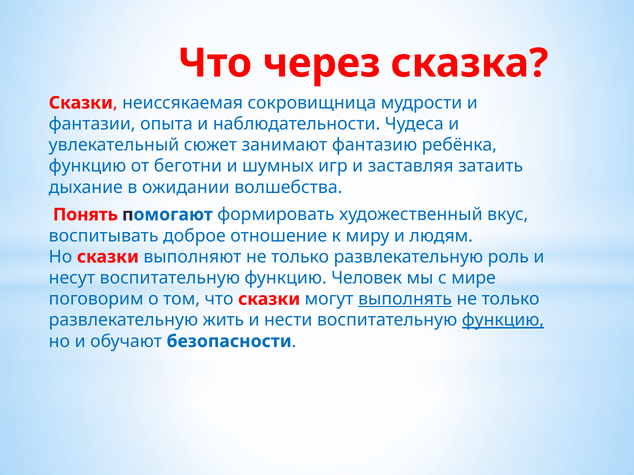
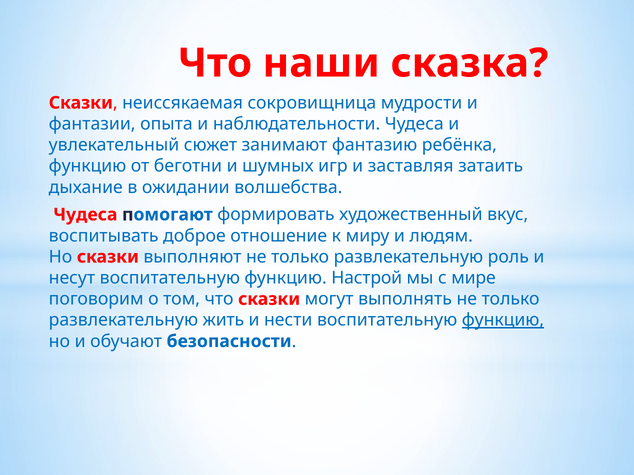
через: через -> наши (321, 63)
Понять: Понять -> Чудеса (85, 215)
Человек: Человек -> Настрой (367, 278)
выполнять underline: present -> none (405, 299)
